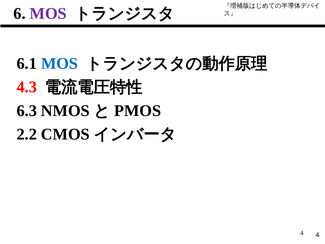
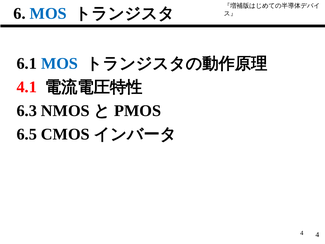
MOS colour: purple -> blue (48, 13)
4.3: 4.3 -> 4.1 (27, 87)
2.2: 2.2 -> 6.5 (27, 134)
